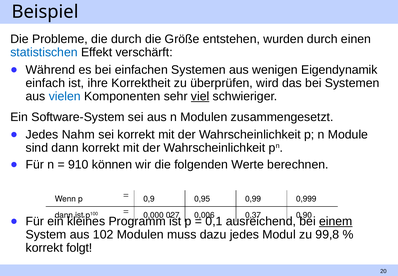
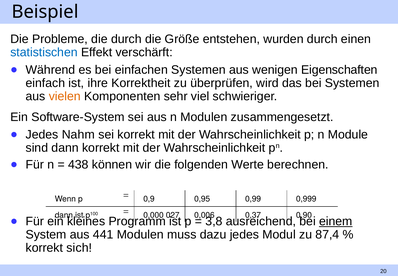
Eigendynamik: Eigendynamik -> Eigenschaften (339, 70)
vielen colour: blue -> orange (65, 96)
viel underline: present -> none (200, 96)
910: 910 -> 438 (78, 164)
0,1: 0,1 -> 3,8 (214, 221)
102: 102 -> 441 (103, 234)
99,8: 99,8 -> 87,4 (327, 234)
folgt: folgt -> sich (79, 247)
